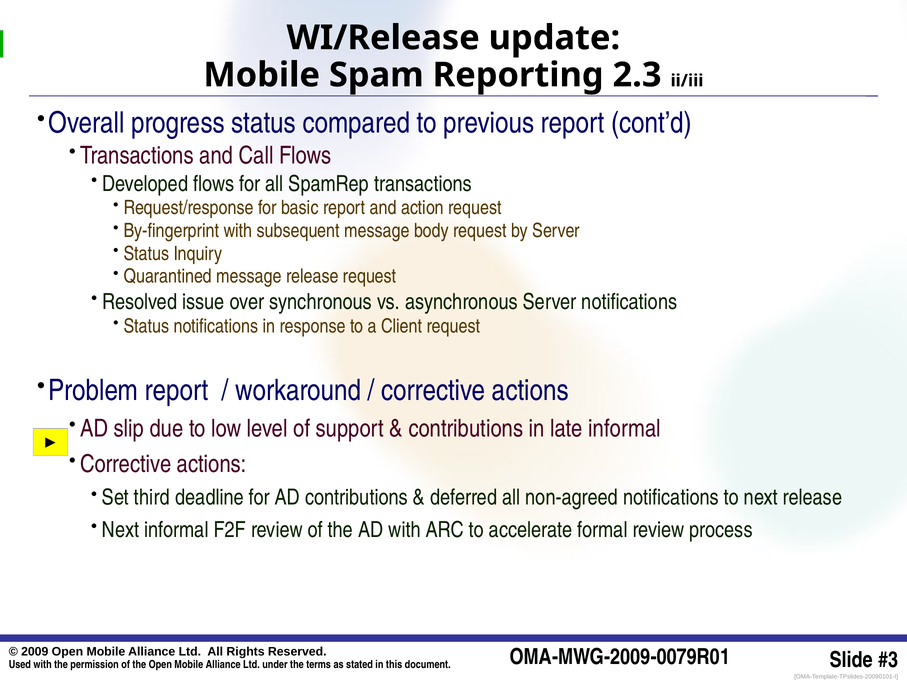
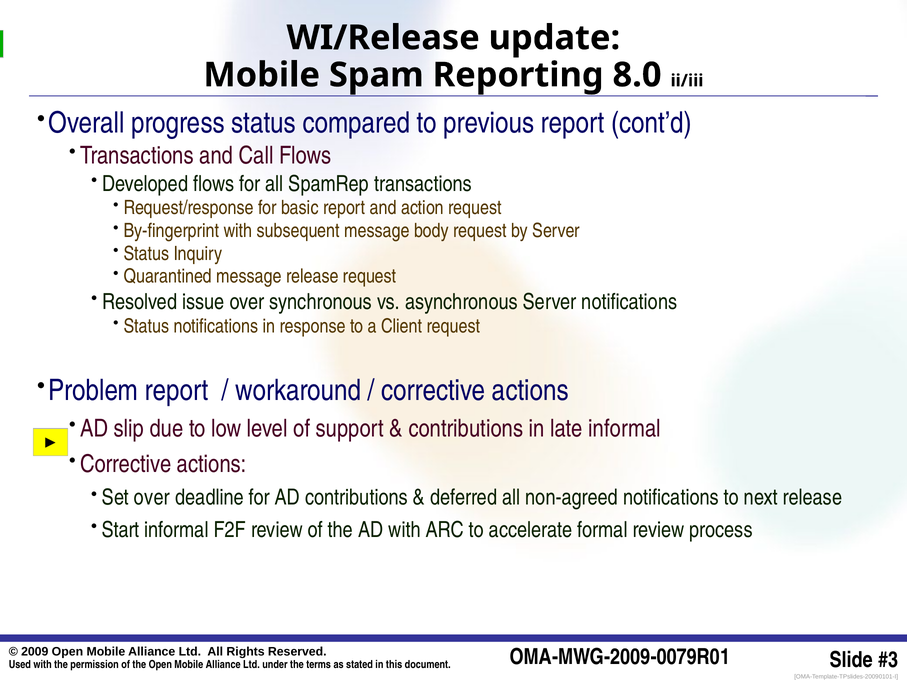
2.3: 2.3 -> 8.0 (637, 75)
Set third: third -> over (152, 498)
Next: Next -> Start (121, 530)
